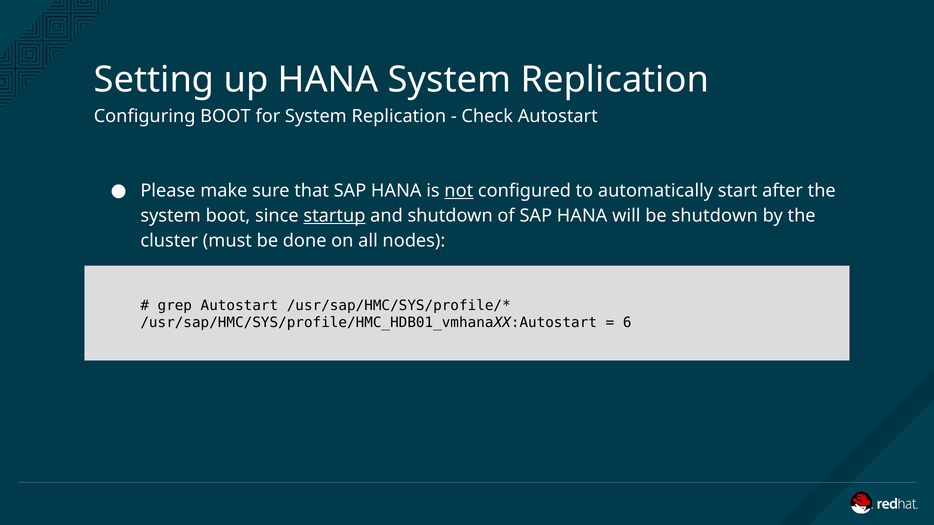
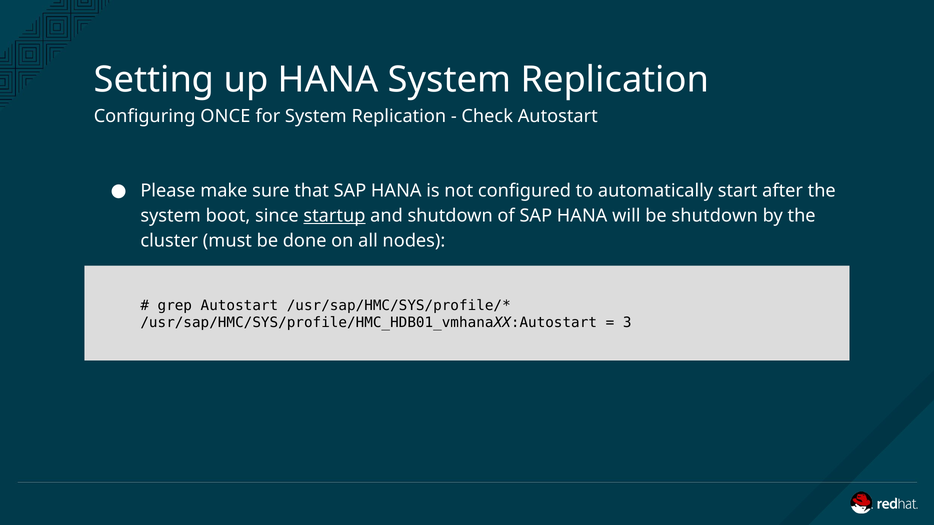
Configuring BOOT: BOOT -> ONCE (225, 116)
not underline: present -> none (459, 191)
6: 6 -> 3 (627, 323)
